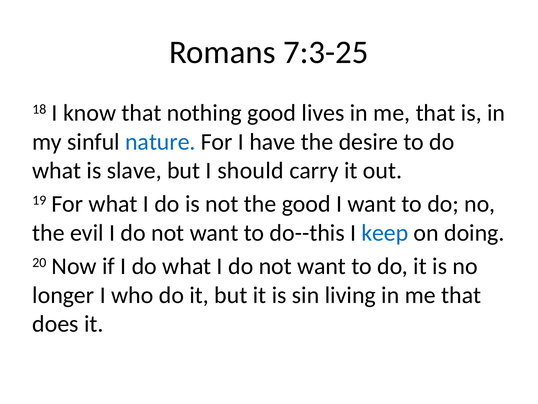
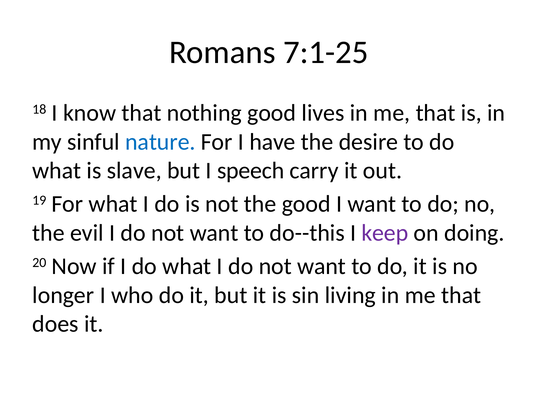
7:3-25: 7:3-25 -> 7:1-25 (326, 52)
should: should -> speech (251, 170)
keep colour: blue -> purple (385, 233)
